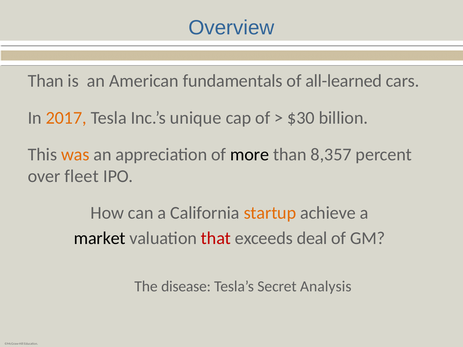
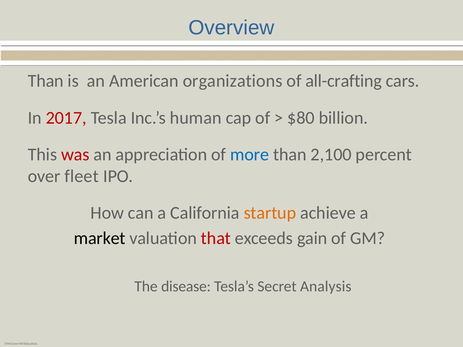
fundamentals: fundamentals -> organizations (233, 81)
all-learned: all-learned -> all-crafting (344, 81)
2017 colour: orange -> red (66, 118)
unique: unique -> human (196, 118)
$30: $30 -> $80 (301, 118)
was colour: orange -> red (75, 155)
more colour: black -> blue (250, 155)
8,357: 8,357 -> 2,100 (331, 155)
deal: deal -> gain (312, 238)
